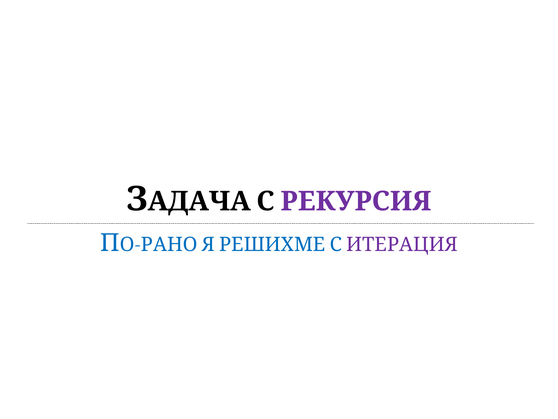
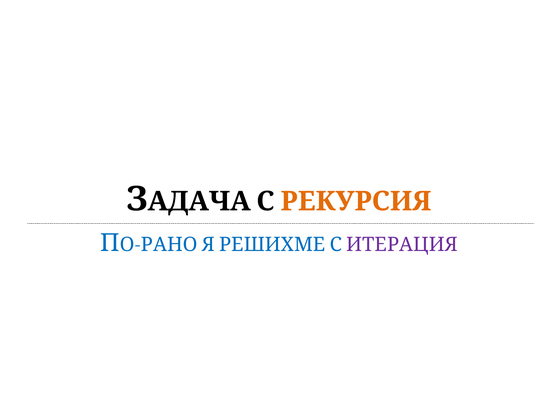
РЕКУРСИЯ colour: purple -> orange (356, 201)
